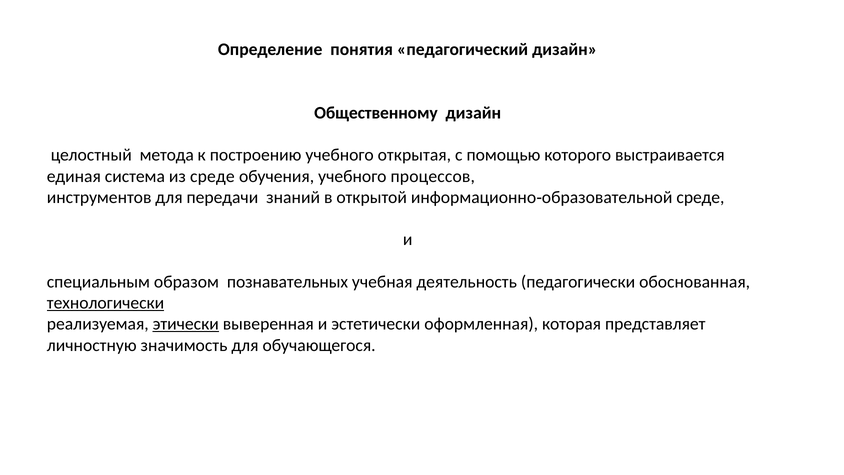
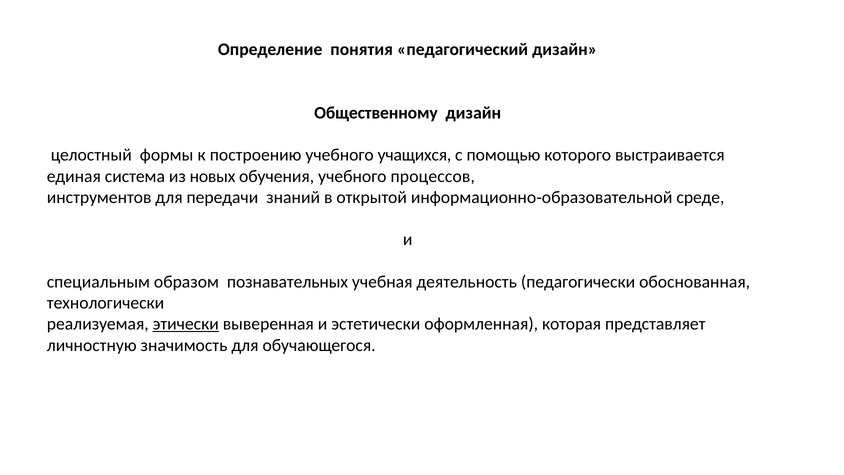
метода: метода -> формы (167, 155)
открытая: открытая -> учащихся (415, 155)
из среде: среде -> новых (213, 176)
технологически underline: present -> none (106, 303)
